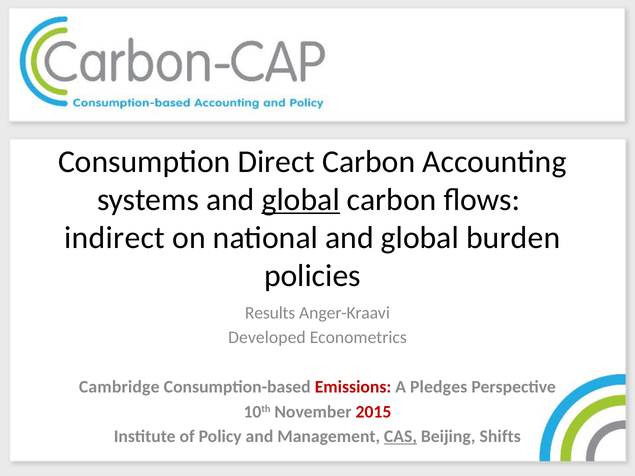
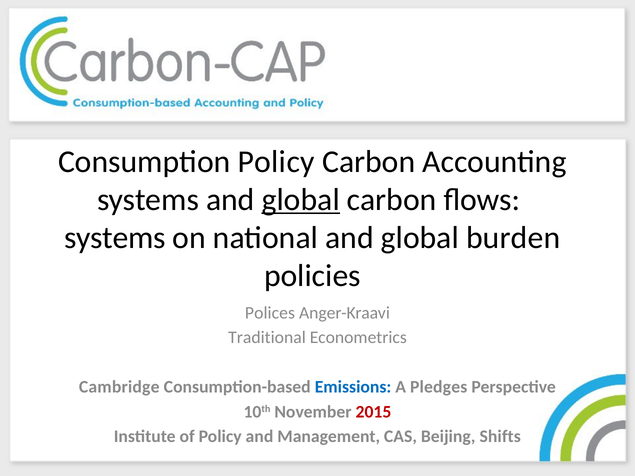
Consumption Direct: Direct -> Policy (276, 162)
indirect: indirect -> systems (115, 238)
Results: Results -> Polices (270, 313)
Developed: Developed -> Traditional (267, 338)
Emissions colour: red -> blue (353, 387)
CAS underline: present -> none (400, 437)
